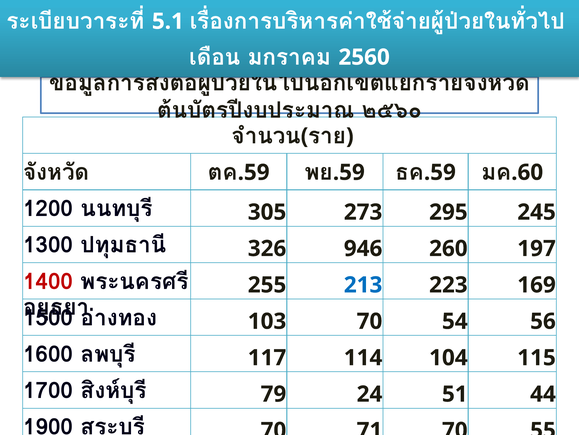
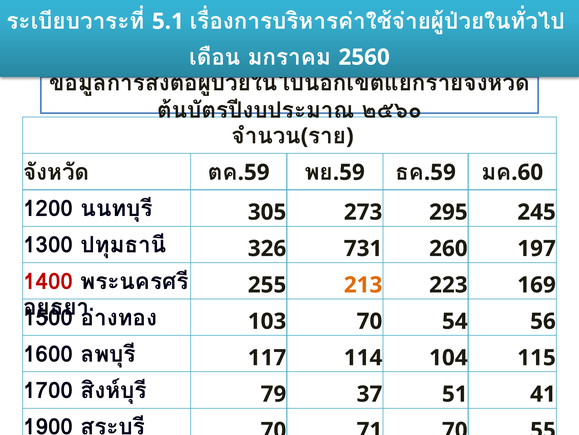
946: 946 -> 731 (363, 248)
213 colour: blue -> orange (363, 285)
24: 24 -> 37 (370, 394)
44: 44 -> 41 (543, 394)
